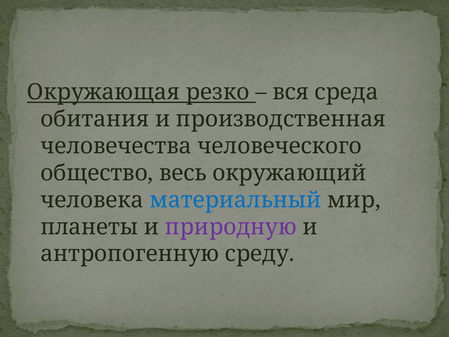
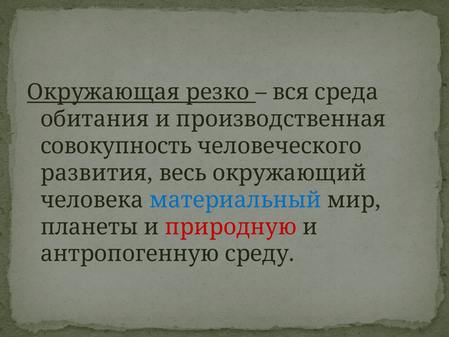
человечества: человечества -> совокупность (116, 146)
общество: общество -> развития (97, 173)
природную colour: purple -> red (231, 227)
